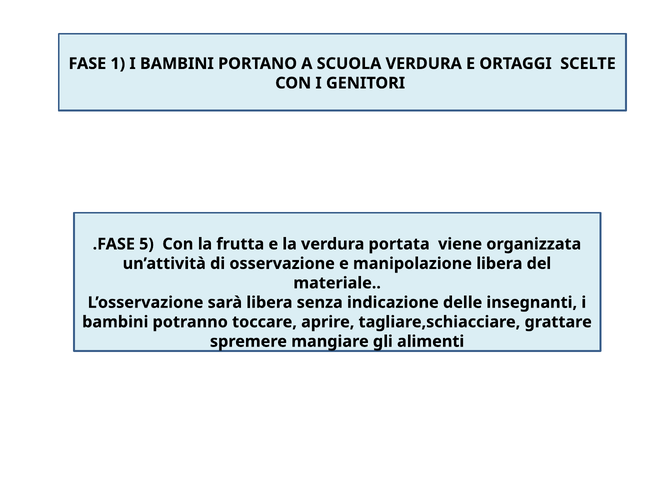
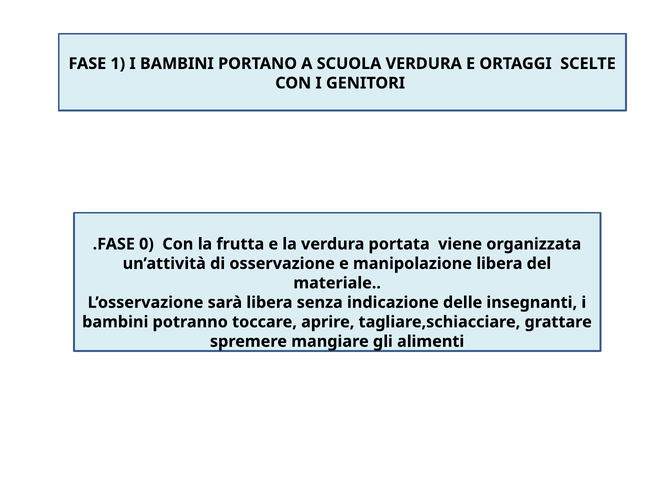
5: 5 -> 0 (146, 244)
